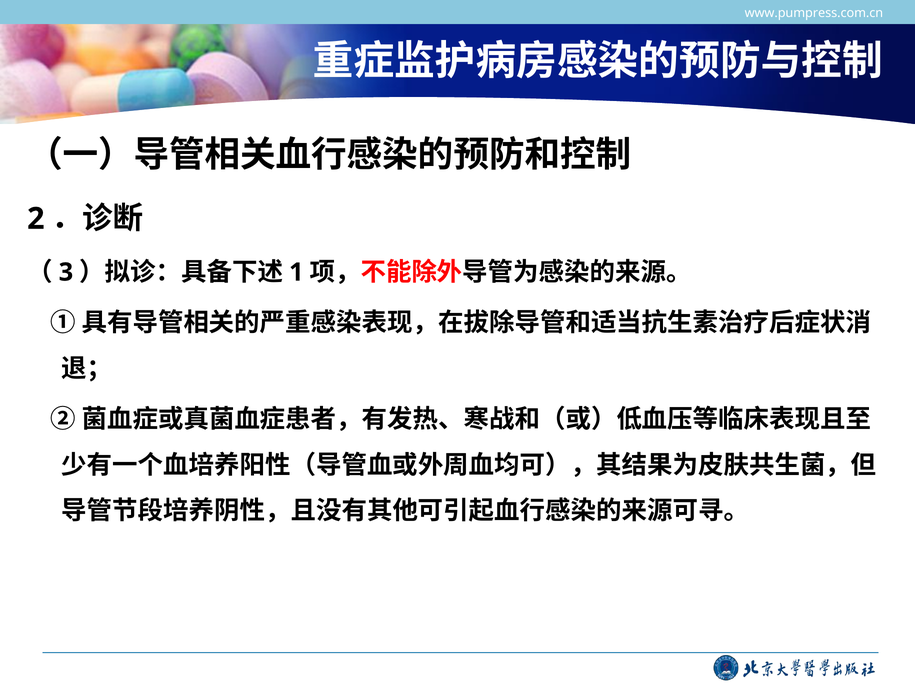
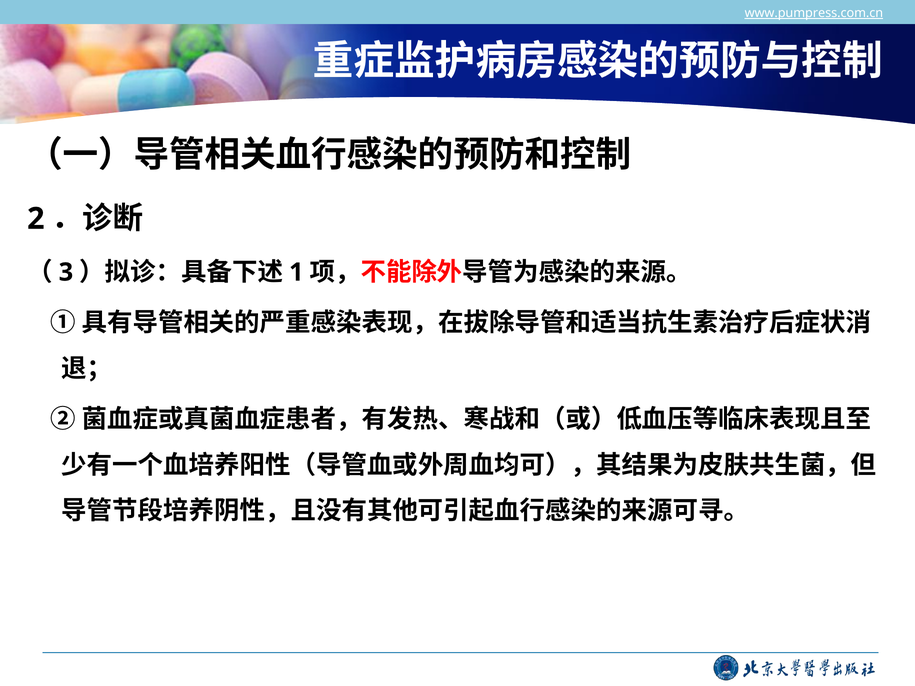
www.pumpress.com.cn underline: none -> present (814, 13)
